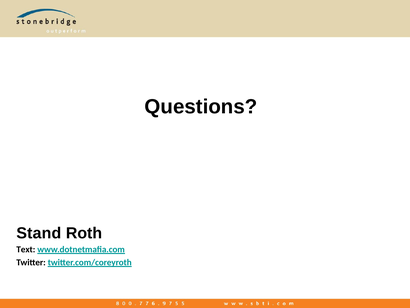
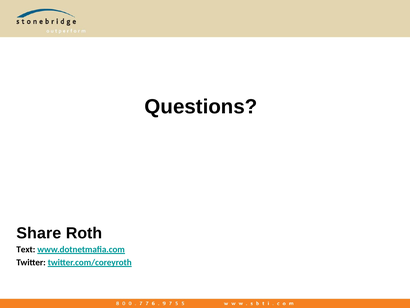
Stand: Stand -> Share (39, 233)
